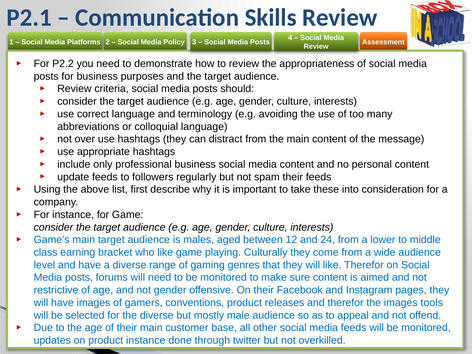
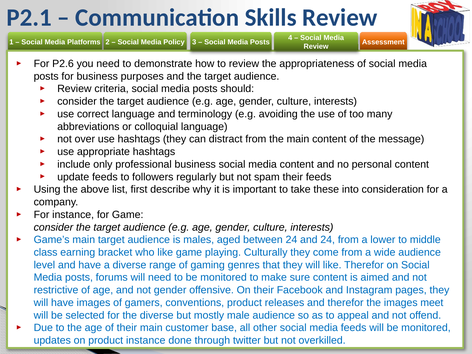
P2.2: P2.2 -> P2.6 (63, 64)
between 12: 12 -> 24 (291, 240)
tools: tools -> meet (432, 303)
